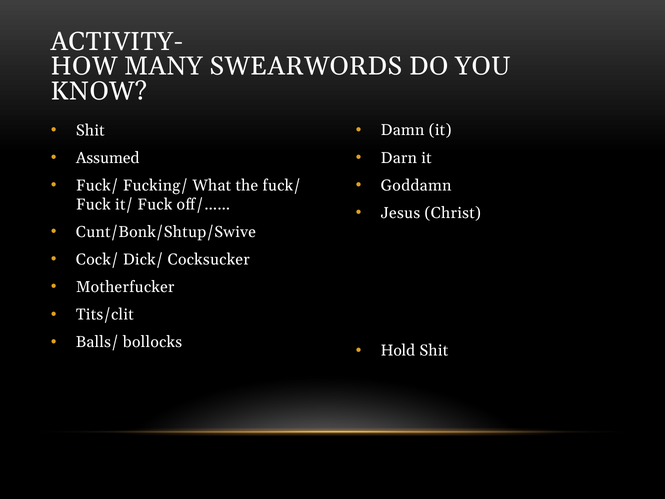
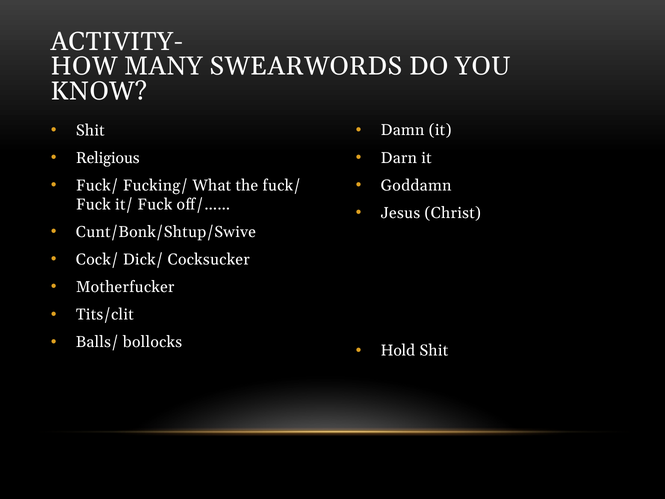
Assumed: Assumed -> Religious (108, 158)
